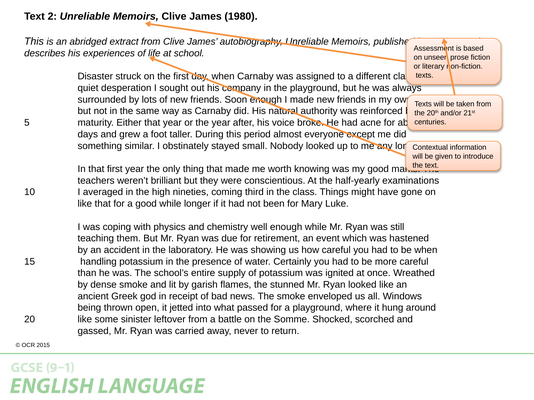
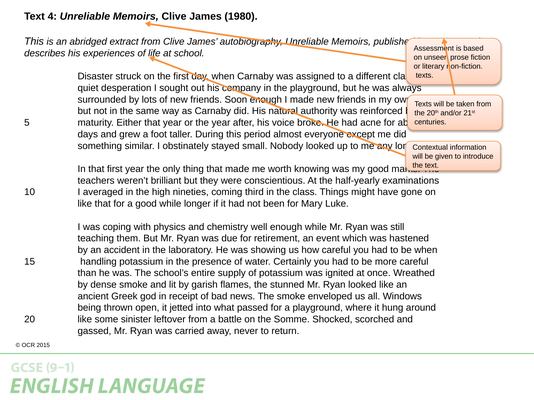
2: 2 -> 4 (52, 16)
